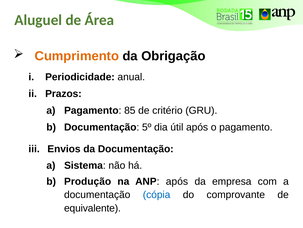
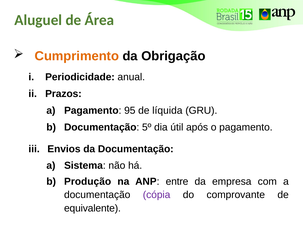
85: 85 -> 95 (130, 110)
critério: critério -> líquida (167, 110)
ANP após: após -> entre (177, 181)
cópia colour: blue -> purple (157, 194)
